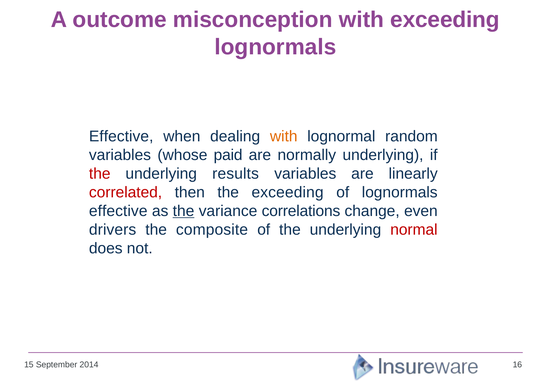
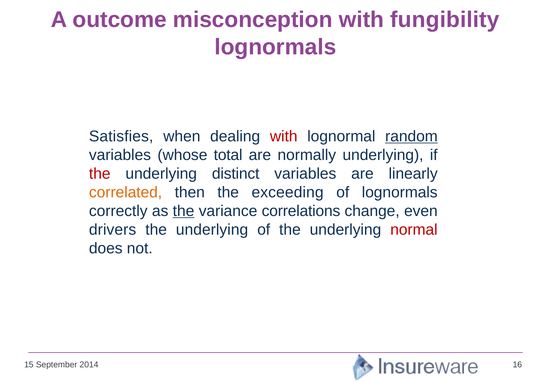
with exceeding: exceeding -> fungibility (445, 20)
Effective: Effective -> Satisfies (121, 136)
with colour: orange -> red (284, 136)
random underline: none -> present (411, 136)
paid: paid -> total (228, 155)
results: results -> distinct (236, 173)
correlated colour: red -> orange (126, 192)
effective: effective -> correctly (118, 211)
composite: composite -> underlying (212, 229)
